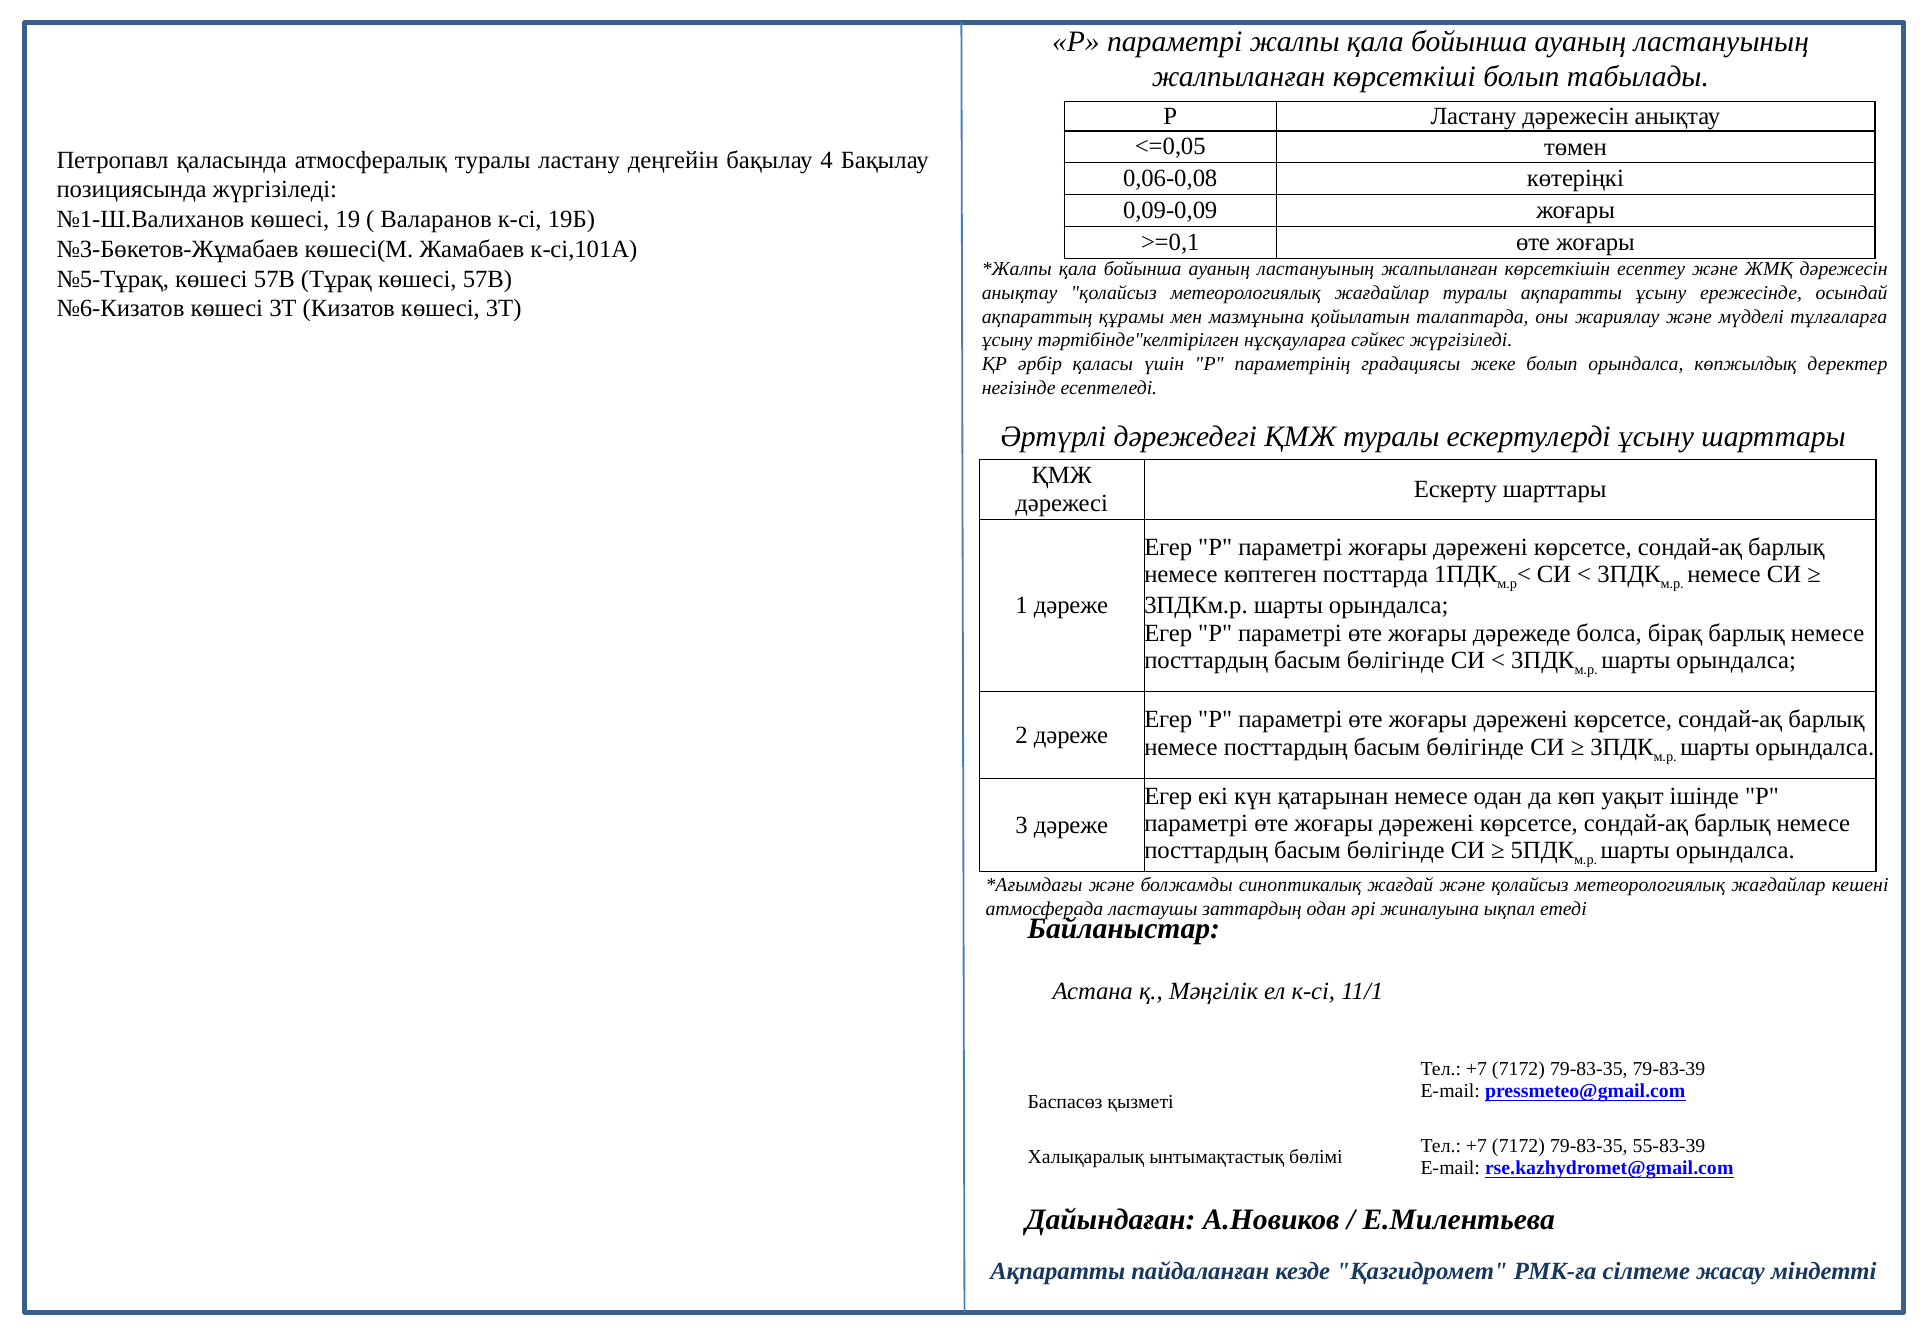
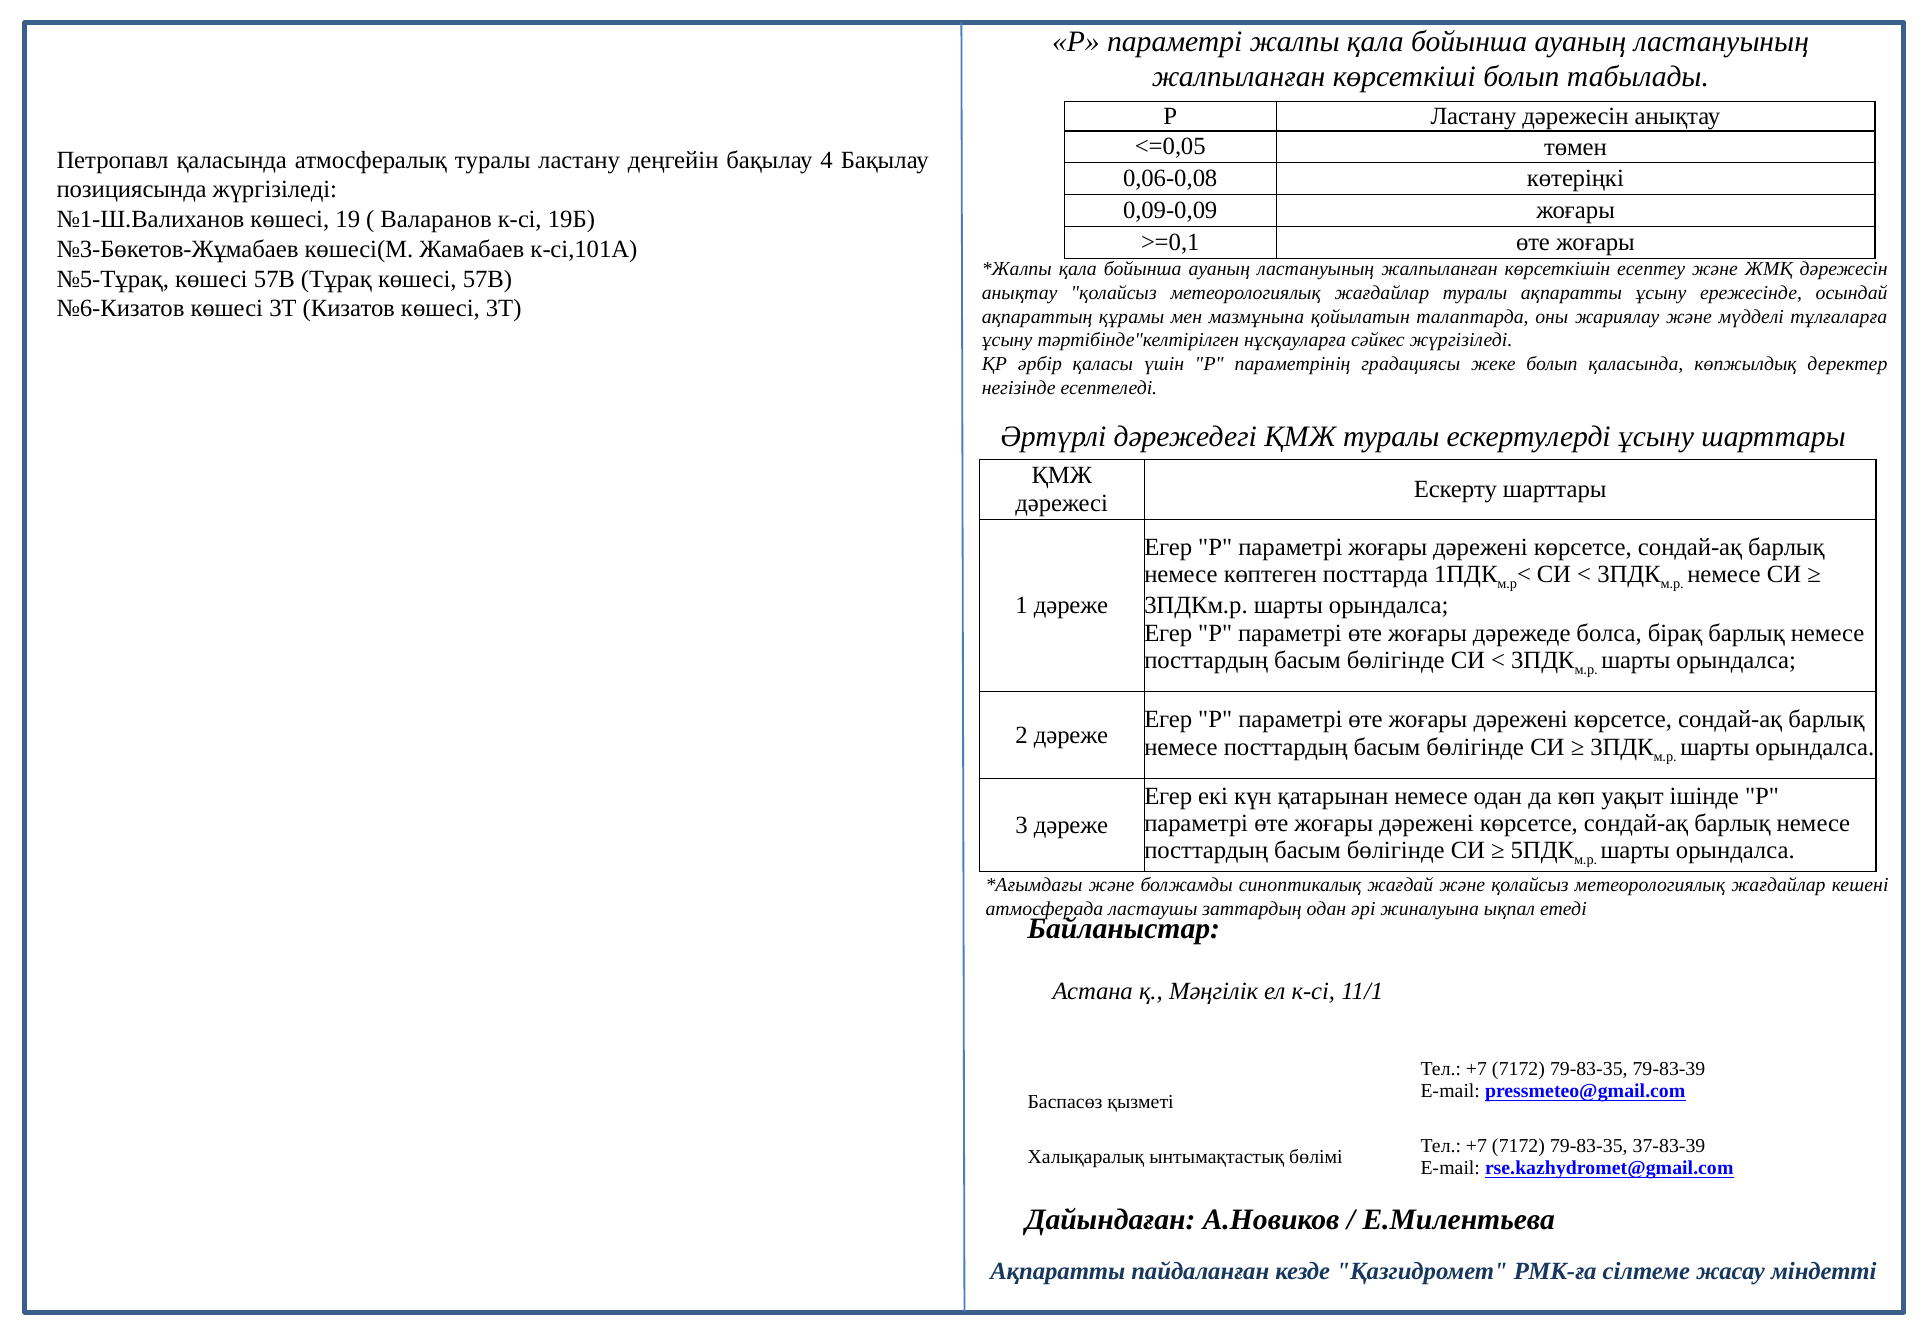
болып орындалса: орындалса -> қаласында (1636, 364)
55-83-39: 55-83-39 -> 37-83-39 (1669, 1147)
